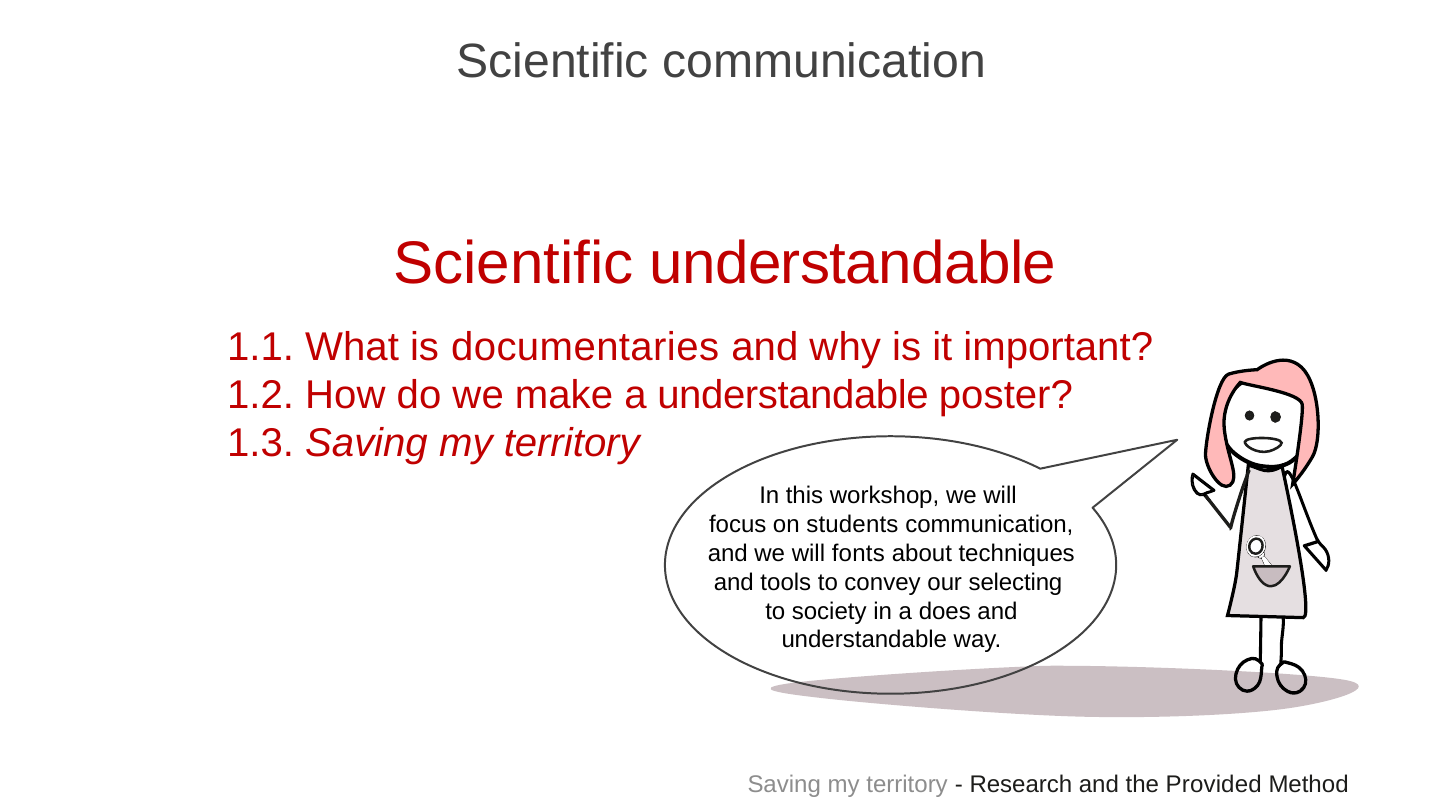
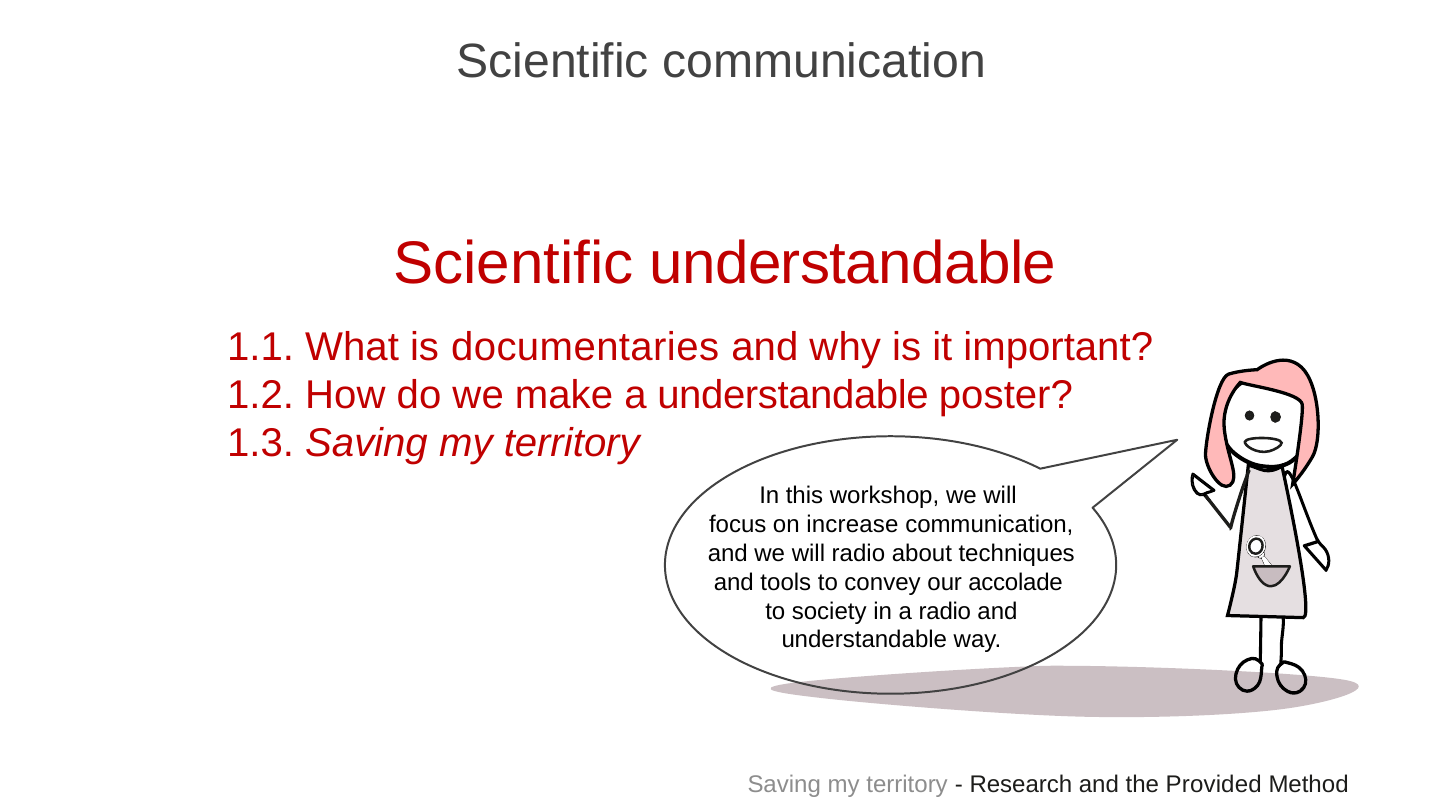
students: students -> increase (852, 525)
will fonts: fonts -> radio (858, 554)
selecting: selecting -> accolade (1016, 583)
a does: does -> radio (945, 611)
